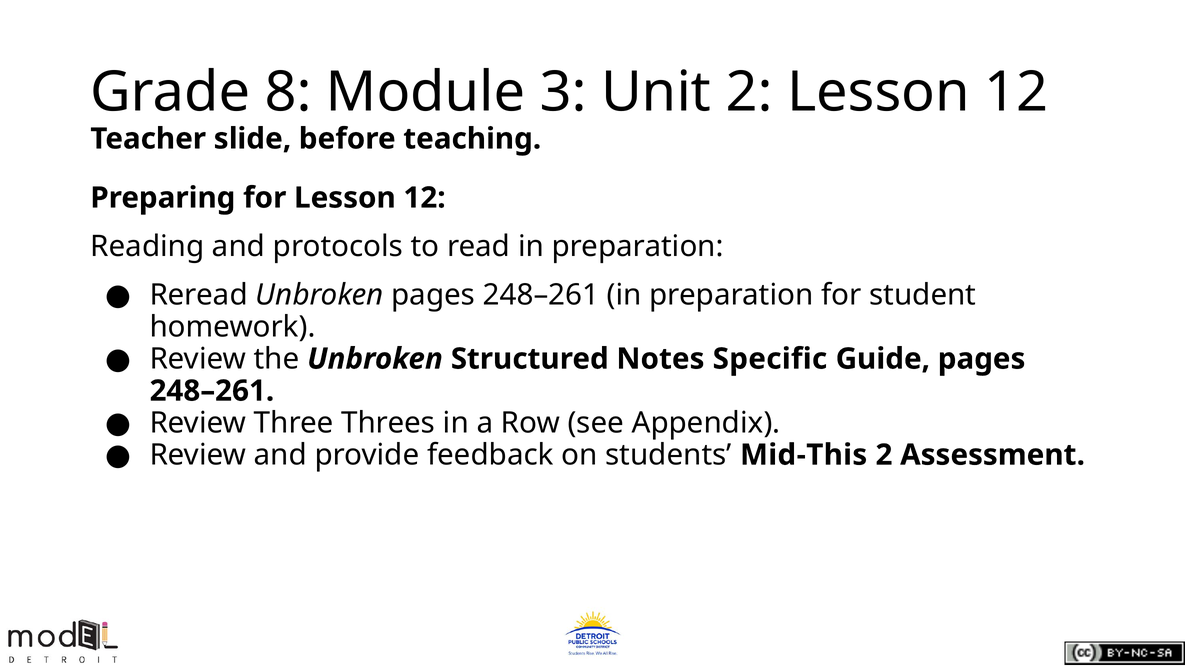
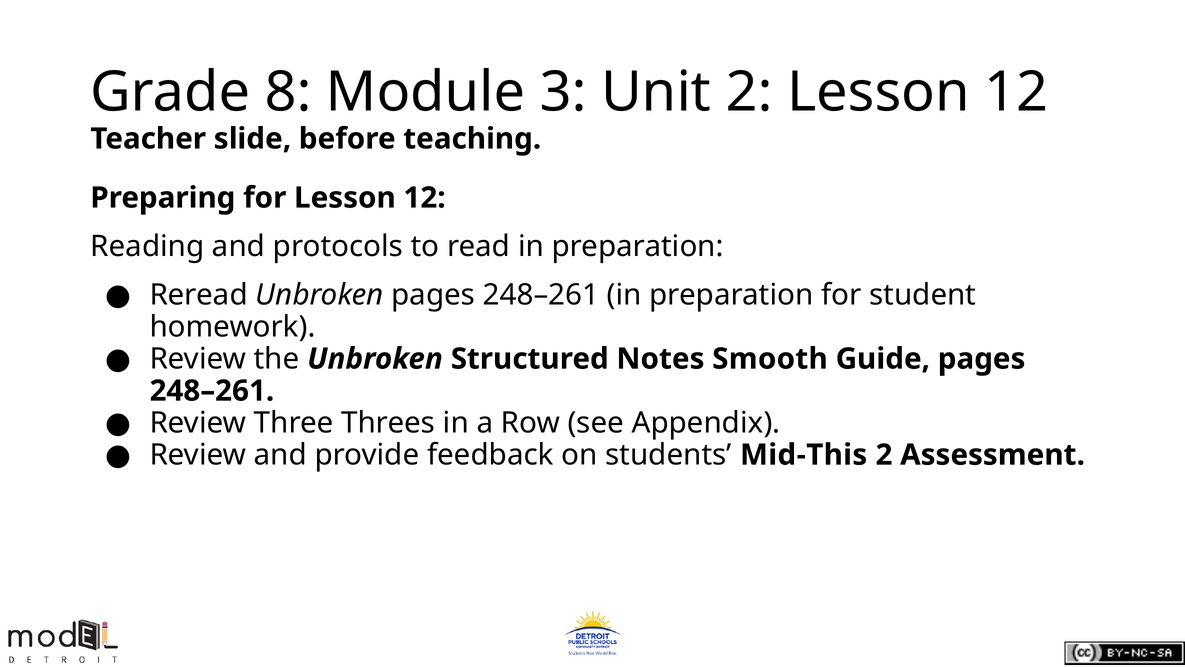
Specific: Specific -> Smooth (770, 359)
